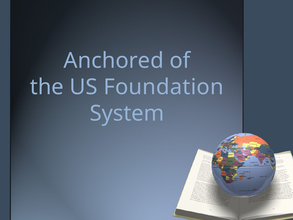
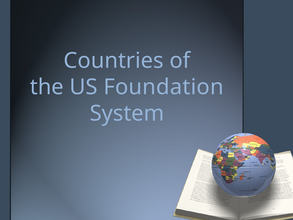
Anchored: Anchored -> Countries (114, 61)
